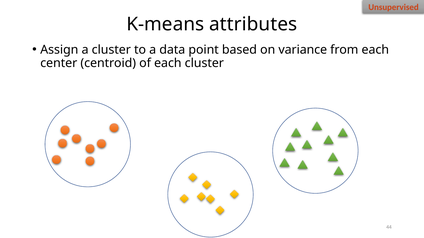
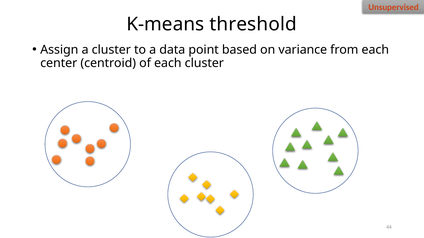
attributes: attributes -> threshold (253, 24)
